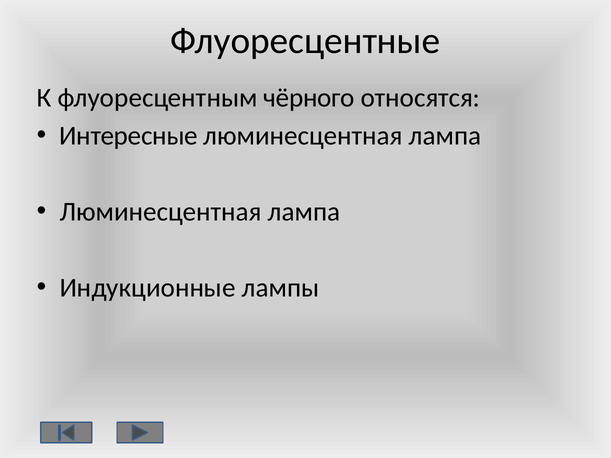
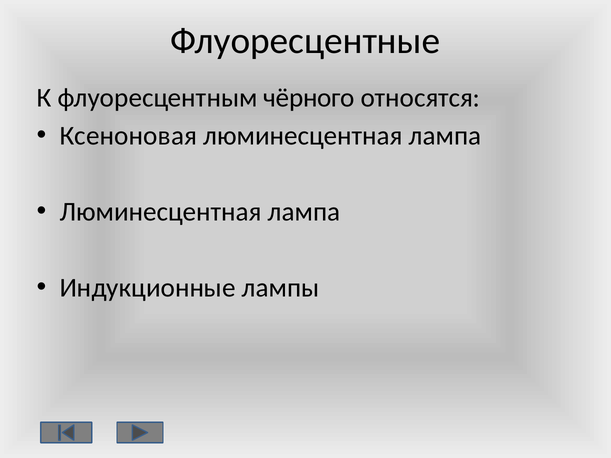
Интересные: Интересные -> Ксеноновая (128, 136)
